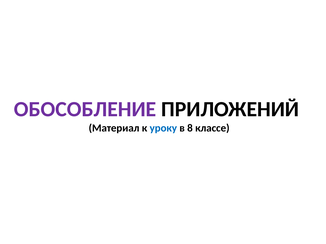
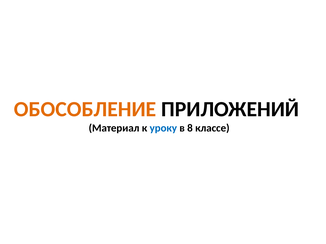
ОБОСОБЛЕНИЕ colour: purple -> orange (85, 110)
